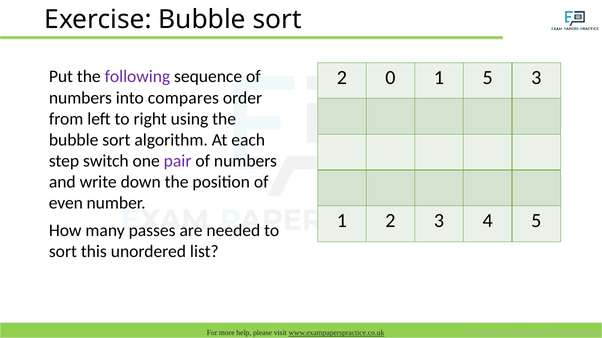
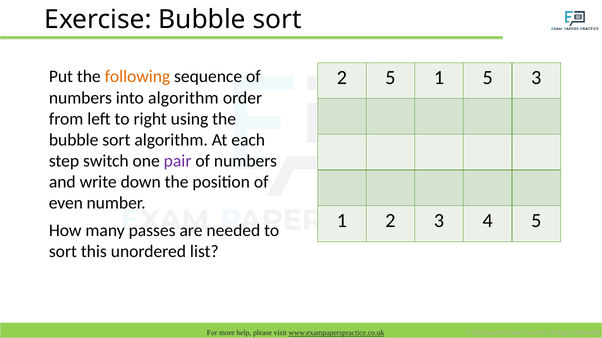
2 0: 0 -> 5 (390, 78)
following colour: purple -> orange (137, 77)
into compares: compares -> algorithm (183, 98)
